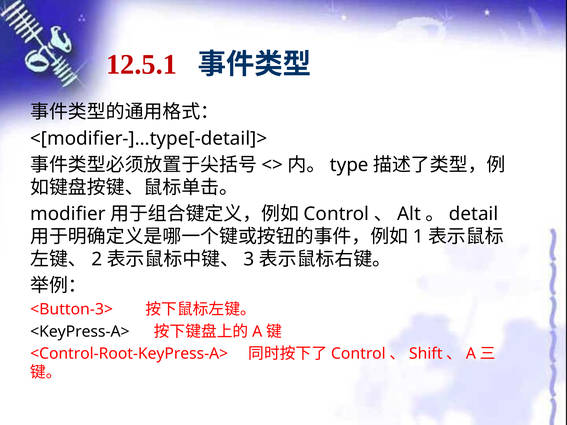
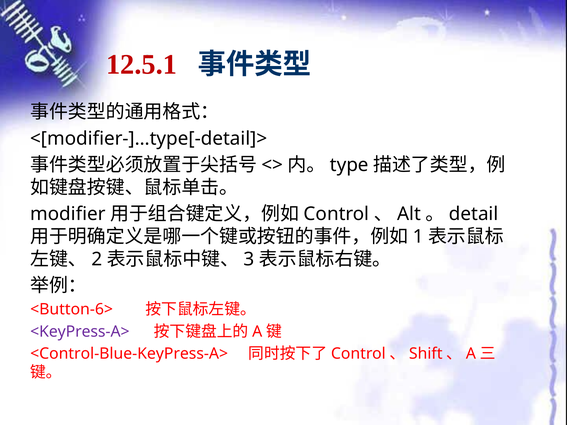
<Button-3>: <Button-3> -> <Button-6> (72, 310)
<KeyPress-A> colour: black -> purple (80, 332)
<Control-Root-KeyPress-A>: <Control-Root-KeyPress-A> -> <Control-Blue-KeyPress-A> (129, 354)
